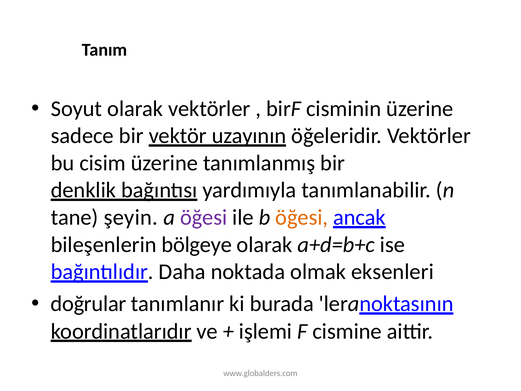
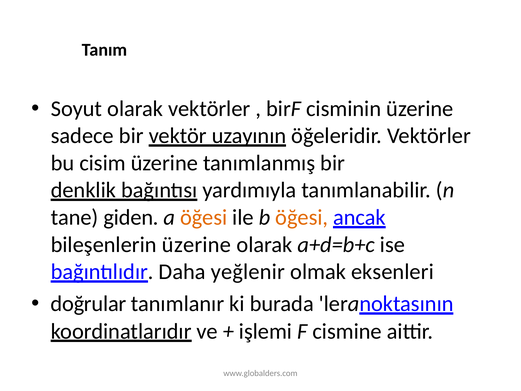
şeyin: şeyin -> giden (131, 217)
öğesi colour: purple -> orange (204, 217)
bileşenlerin bölgeye: bölgeye -> üzerine (197, 245)
noktada: noktada -> yeğlenir (248, 272)
